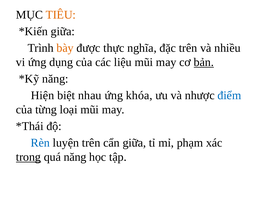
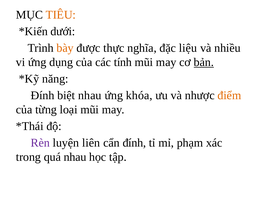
giữa: giữa -> dưới (63, 31)
đặc trên: trên -> liệu (188, 48)
liệu: liệu -> tính (123, 62)
Hiện: Hiện -> Đính (43, 95)
điểm colour: blue -> orange (229, 95)
Rèn colour: blue -> purple (40, 142)
luyện trên: trên -> liên (91, 142)
cẩn giữa: giữa -> đính (134, 142)
trong underline: present -> none (28, 157)
quá năng: năng -> nhau (75, 157)
